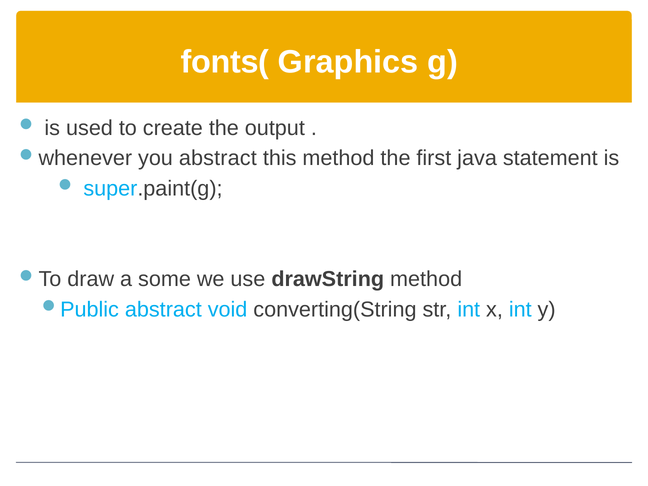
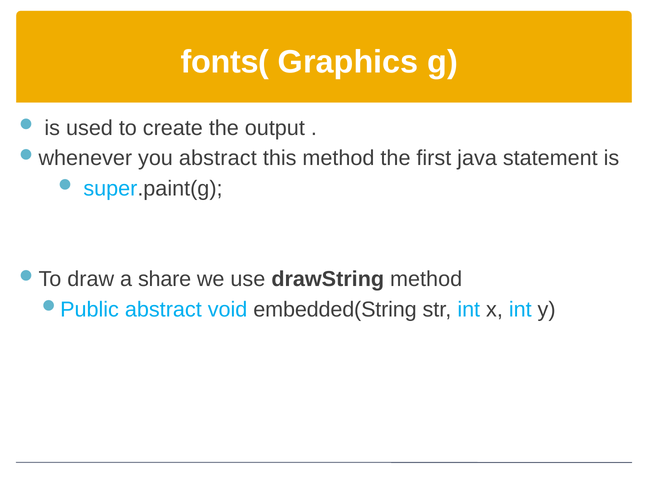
some: some -> share (165, 279)
converting(String: converting(String -> embedded(String (335, 309)
